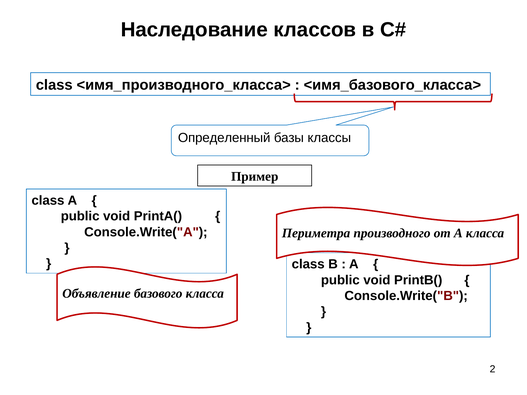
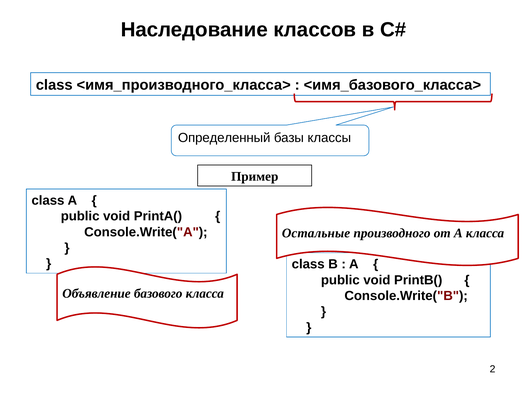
Периметра: Периметра -> Остальные (316, 233)
